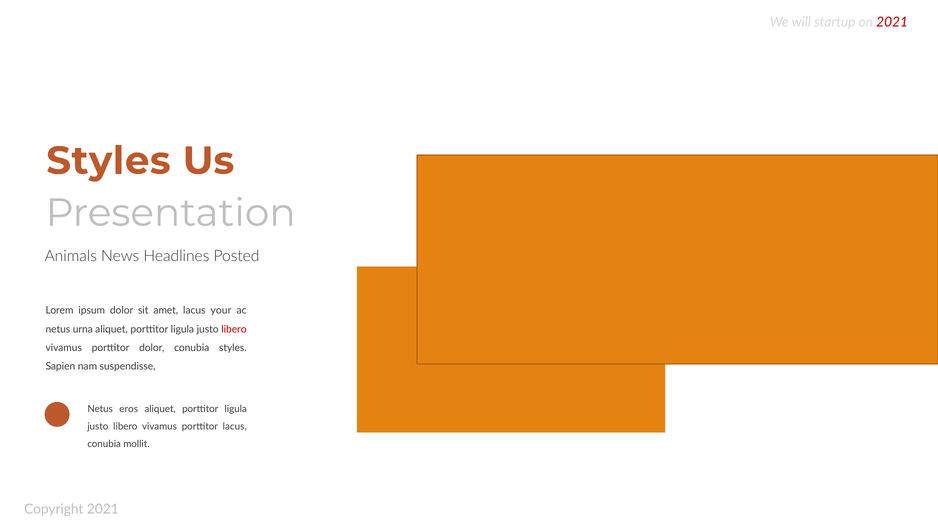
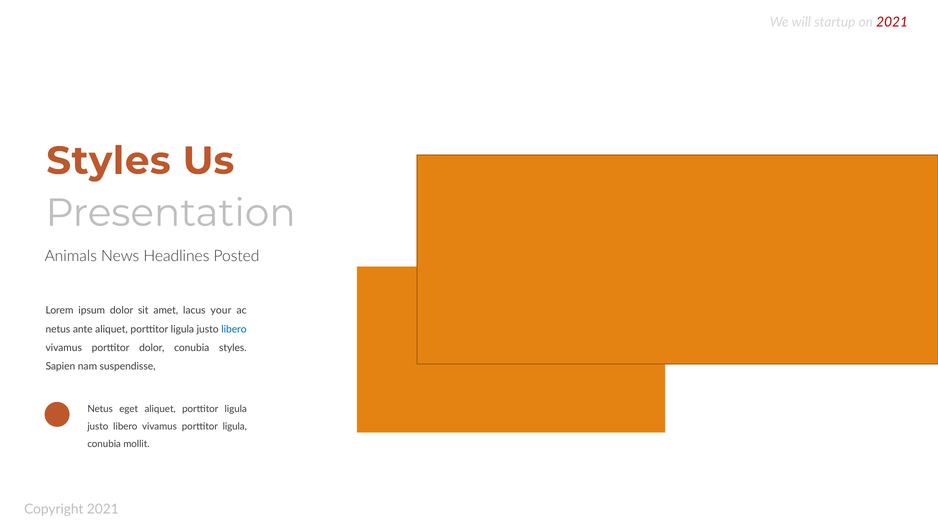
urna: urna -> ante (83, 329)
libero colour: red -> blue (234, 329)
eros: eros -> eget (129, 409)
vivamus porttitor lacus: lacus -> ligula (235, 426)
